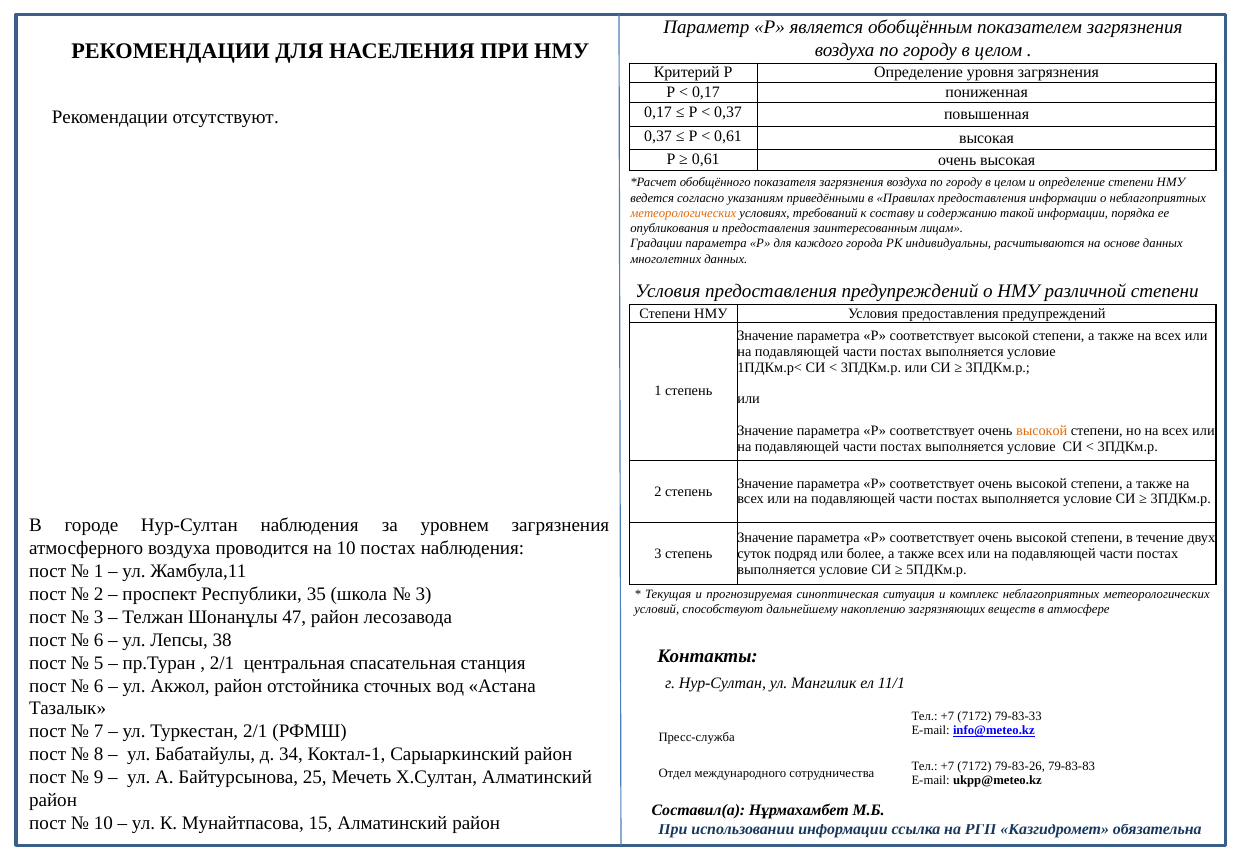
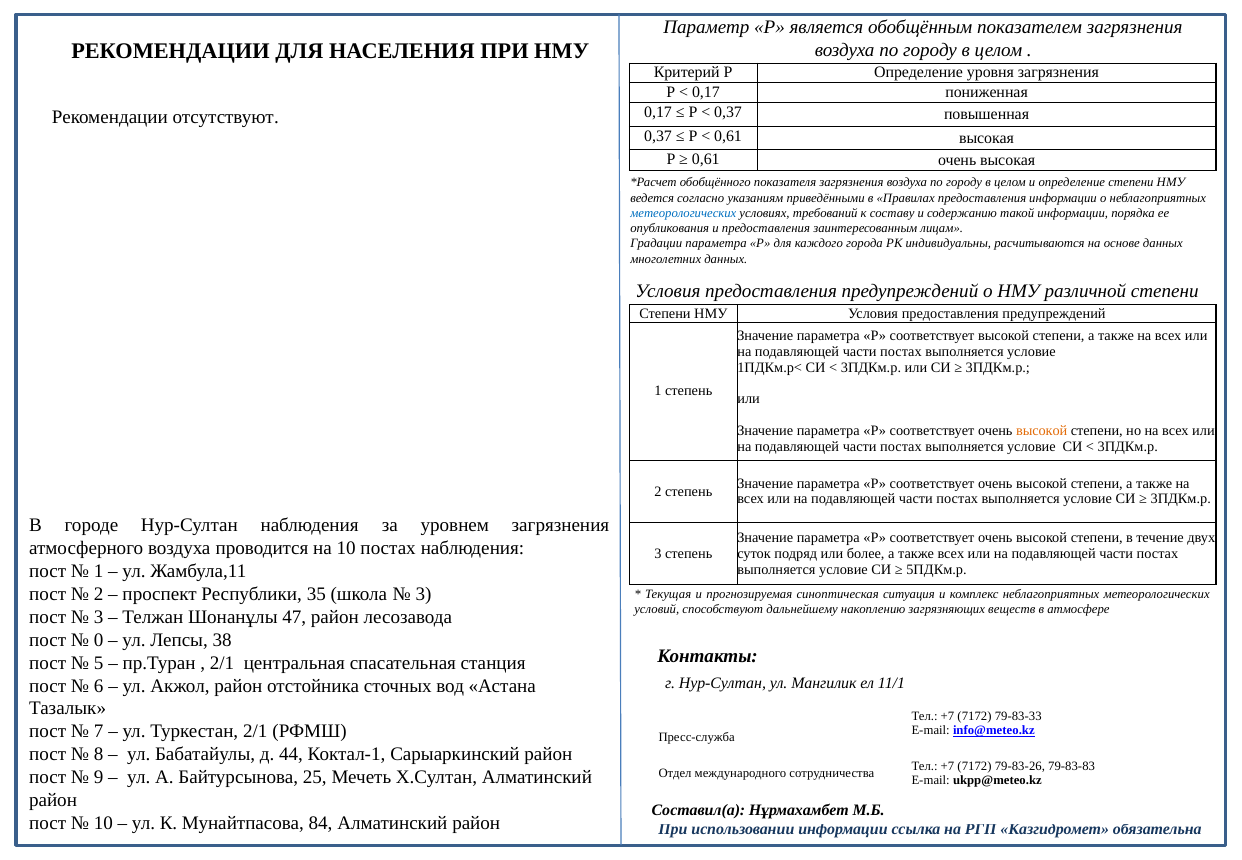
метеорологических colour: orange -> blue (683, 213)
6: 6 -> 0 (99, 640)
34: 34 -> 44 (291, 754)
15: 15 -> 84 (321, 823)
